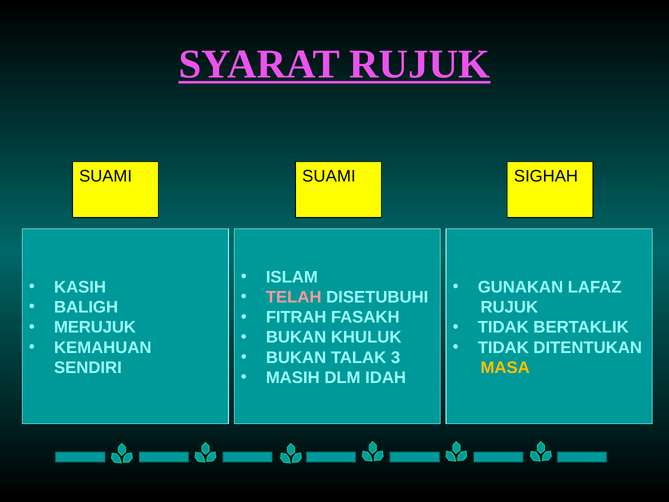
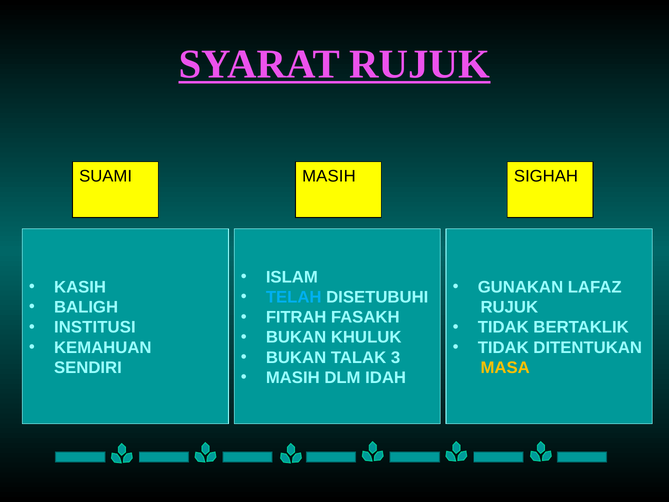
SUAMI SUAMI: SUAMI -> MASIH (329, 176)
TELAH colour: pink -> light blue (294, 297)
MERUJUK: MERUJUK -> INSTITUSI (95, 327)
